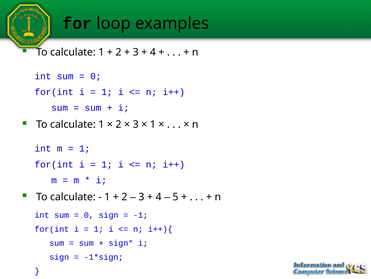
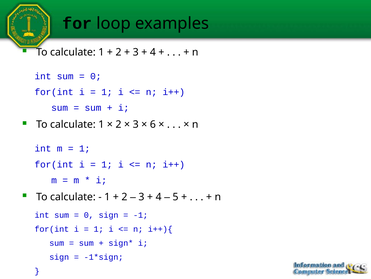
1: 1 -> 6 (153, 124)
